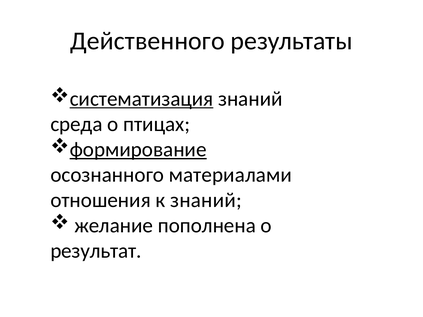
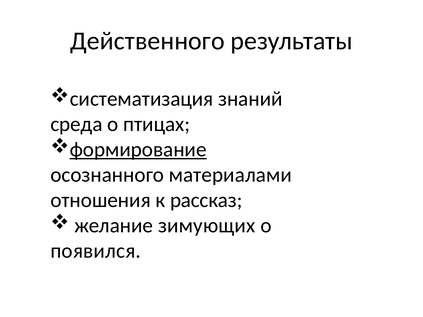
систематизация underline: present -> none (142, 99)
к знаний: знаний -> рассказ (206, 200)
пополнена: пополнена -> зимующих (207, 226)
результат: результат -> появился (96, 251)
